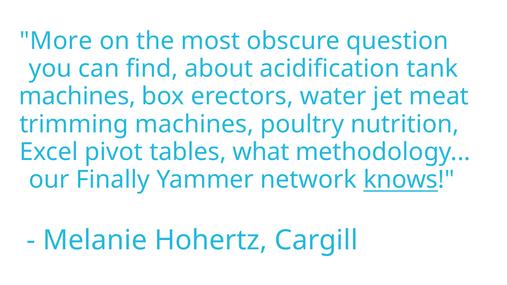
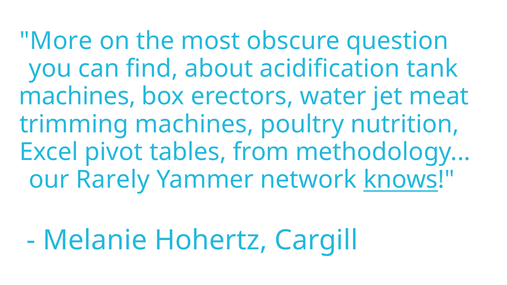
what: what -> from (261, 152)
Finally: Finally -> Rarely (113, 180)
